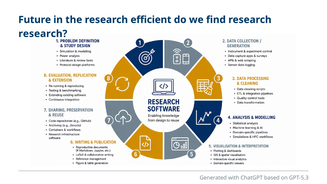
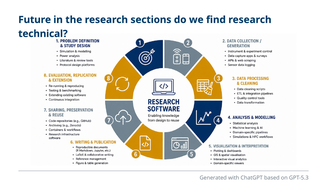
efficient: efficient -> sections (151, 20)
research: research -> technical (43, 34)
